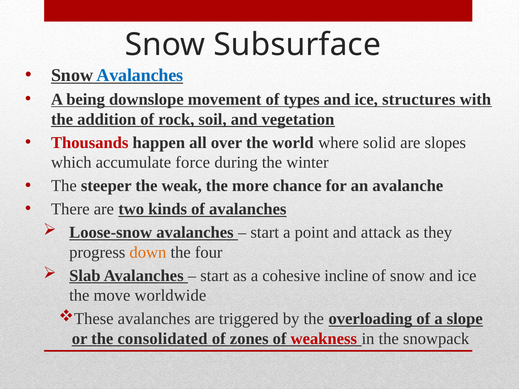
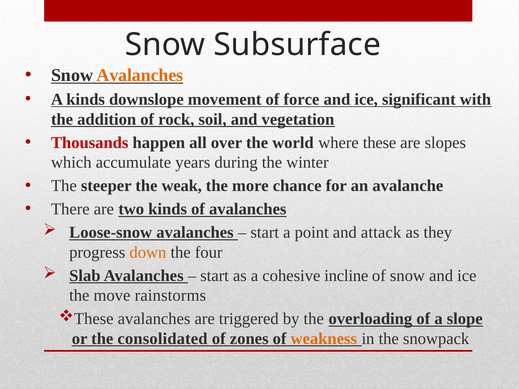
Avalanches colour: blue -> orange (140, 75)
A being: being -> kinds (86, 99)
types: types -> force (301, 99)
structures: structures -> significant (419, 99)
solid: solid -> these (380, 143)
force: force -> years (193, 163)
worldwide: worldwide -> rainstorms (170, 296)
weakness colour: red -> orange (324, 339)
